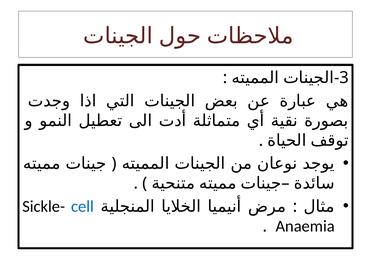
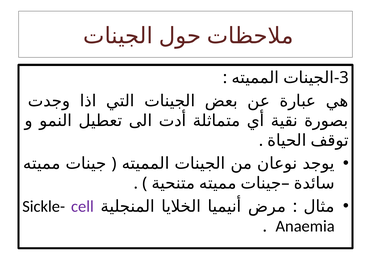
cell colour: blue -> purple (83, 207)
